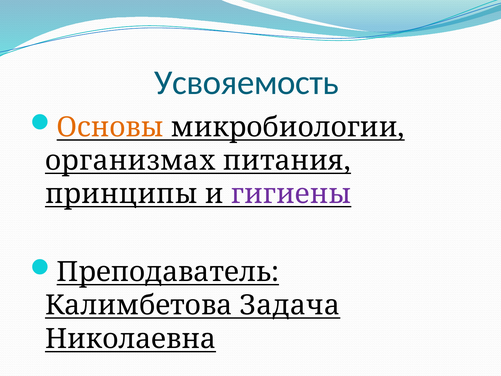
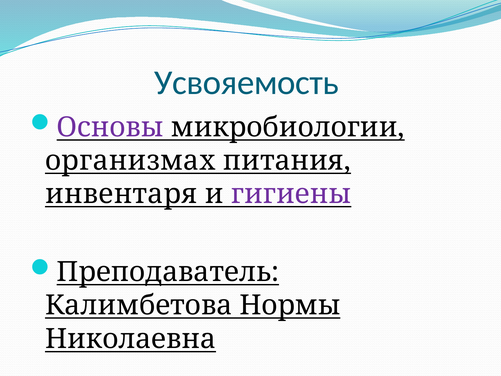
Основы colour: orange -> purple (110, 127)
принципы: принципы -> инвентаря (121, 194)
Задача: Задача -> Нормы (290, 305)
